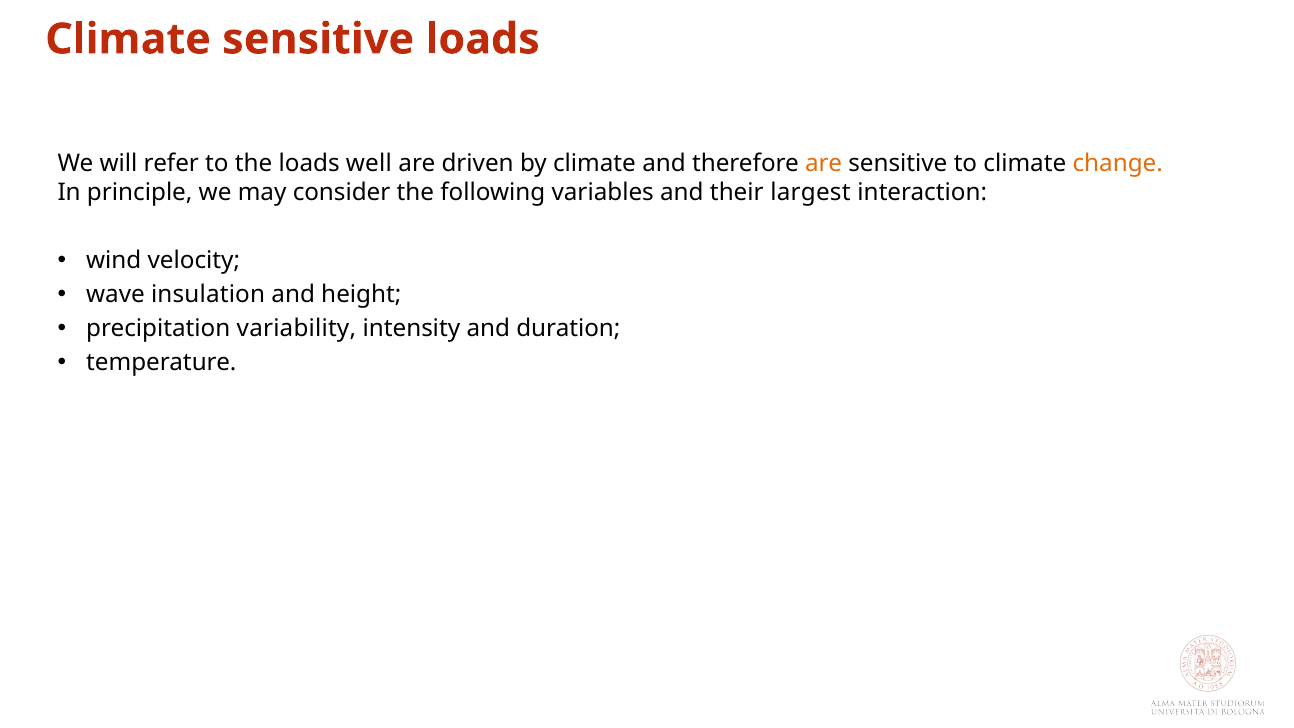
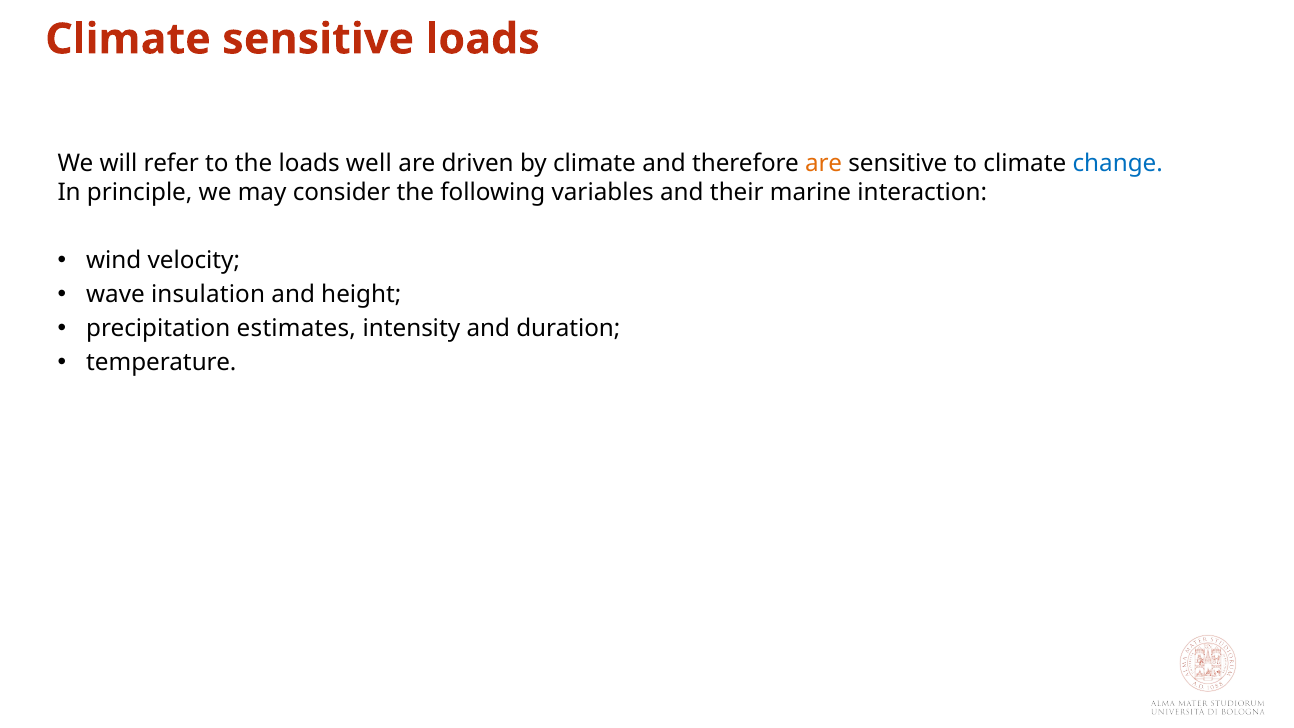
change colour: orange -> blue (1118, 163)
largest: largest -> marine (811, 192)
variability: variability -> estimates (296, 328)
